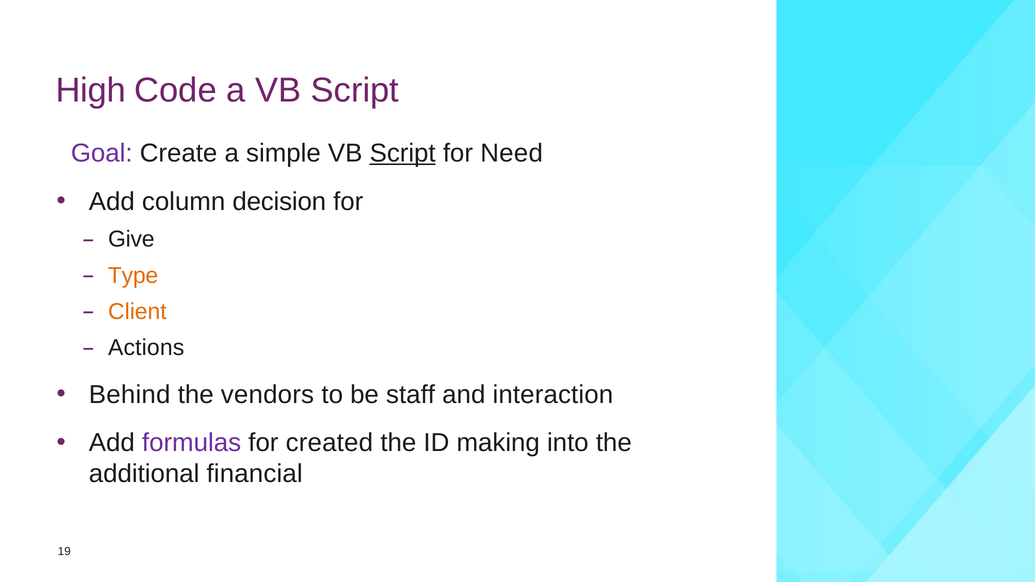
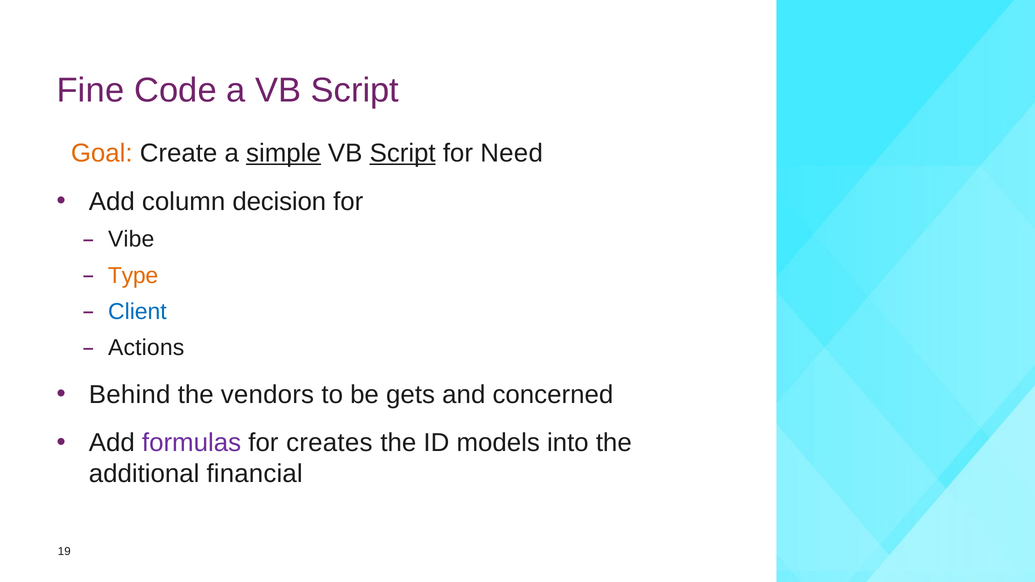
High: High -> Fine (91, 90)
Goal colour: purple -> orange (102, 153)
simple underline: none -> present (283, 153)
Give: Give -> Vibe (131, 239)
Client colour: orange -> blue (137, 312)
staff: staff -> gets (411, 395)
interaction: interaction -> concerned (553, 395)
created: created -> creates (329, 443)
making: making -> models (498, 443)
